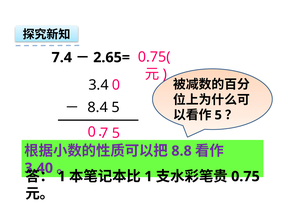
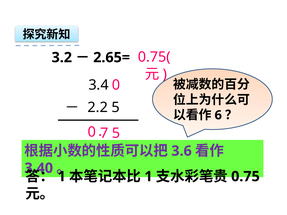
7.4: 7.4 -> 3.2 (62, 58)
8.4: 8.4 -> 2.2 (98, 107)
5: 5 -> 6 (218, 115)
8.8: 8.8 -> 3.6 (182, 151)
